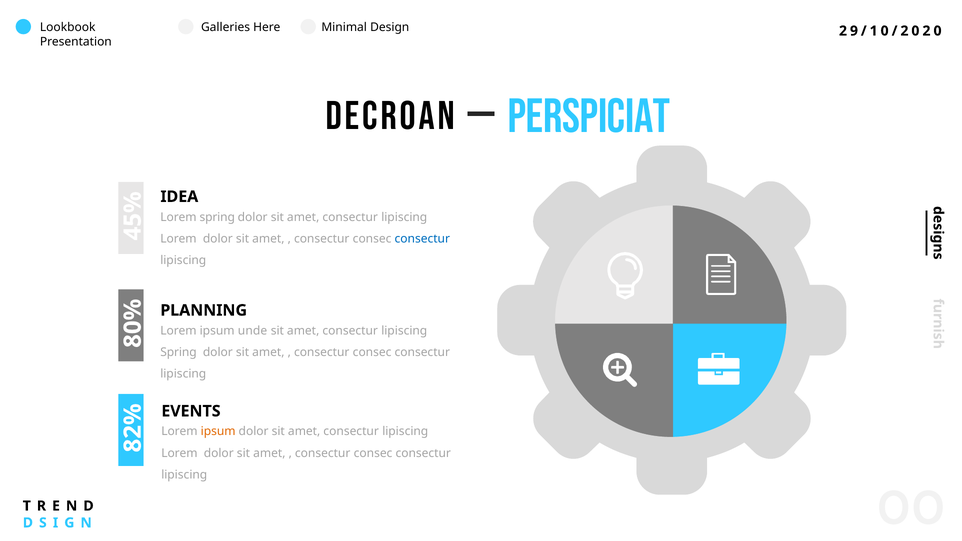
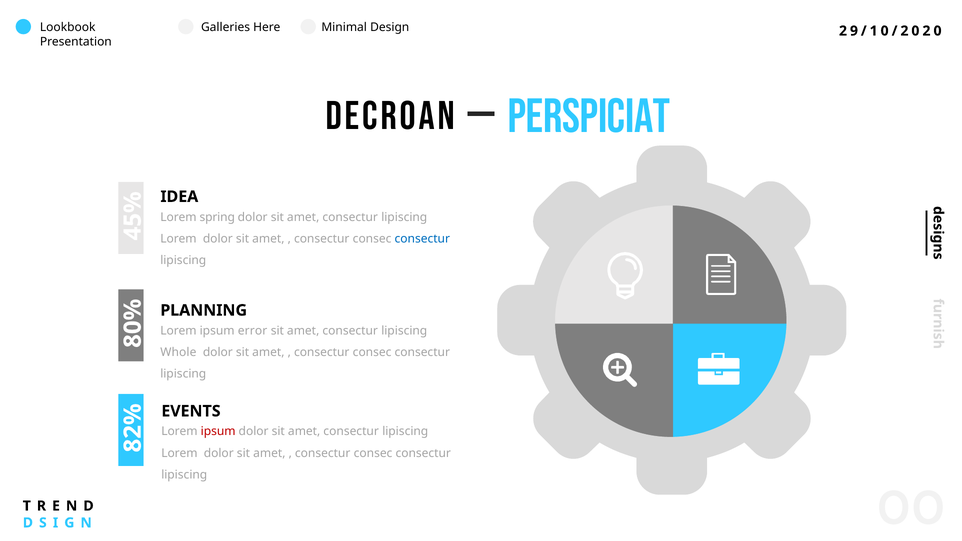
unde: unde -> error (253, 331)
Spring: Spring -> Whole (178, 352)
ipsum colour: orange -> red (218, 432)
